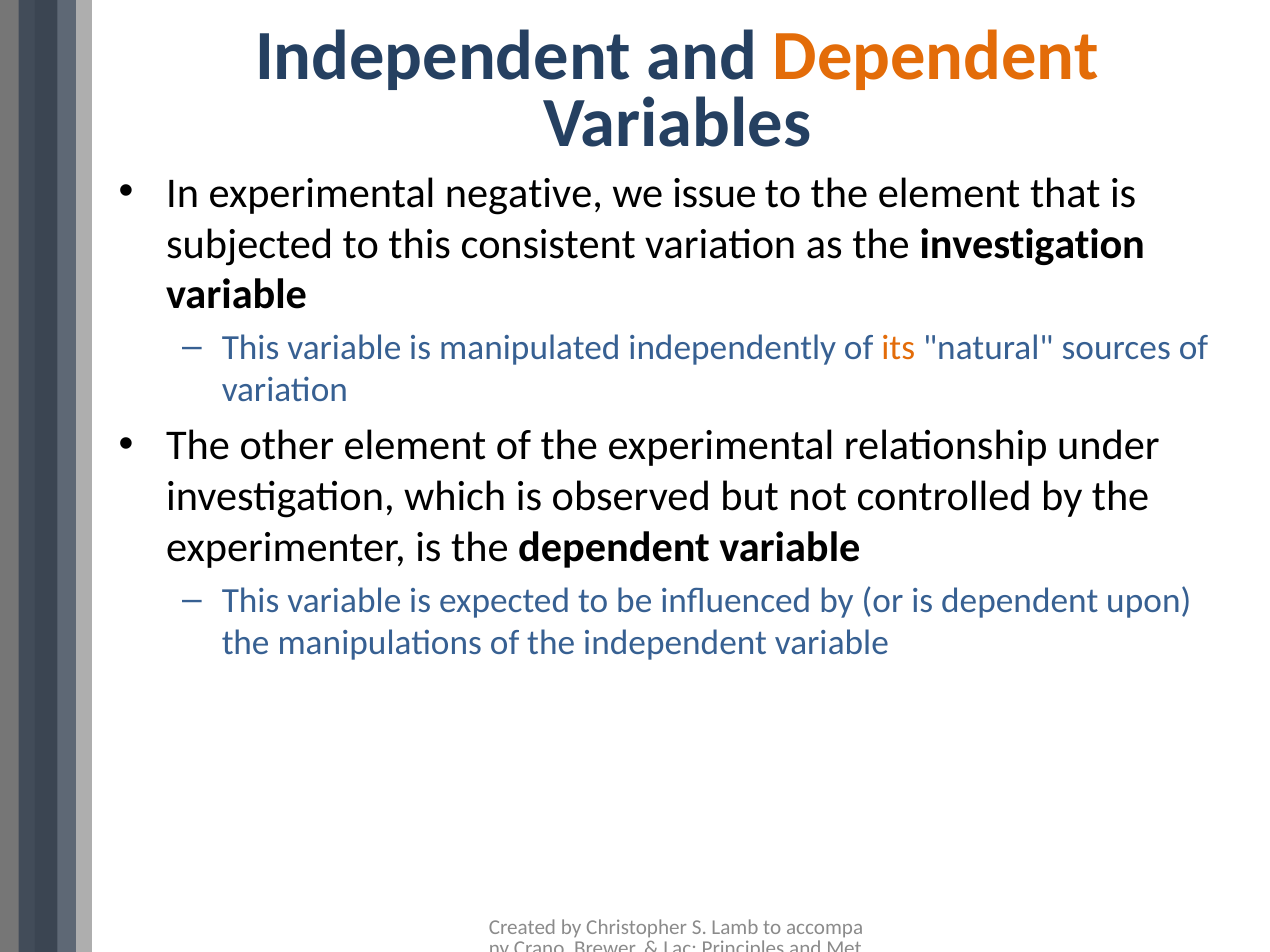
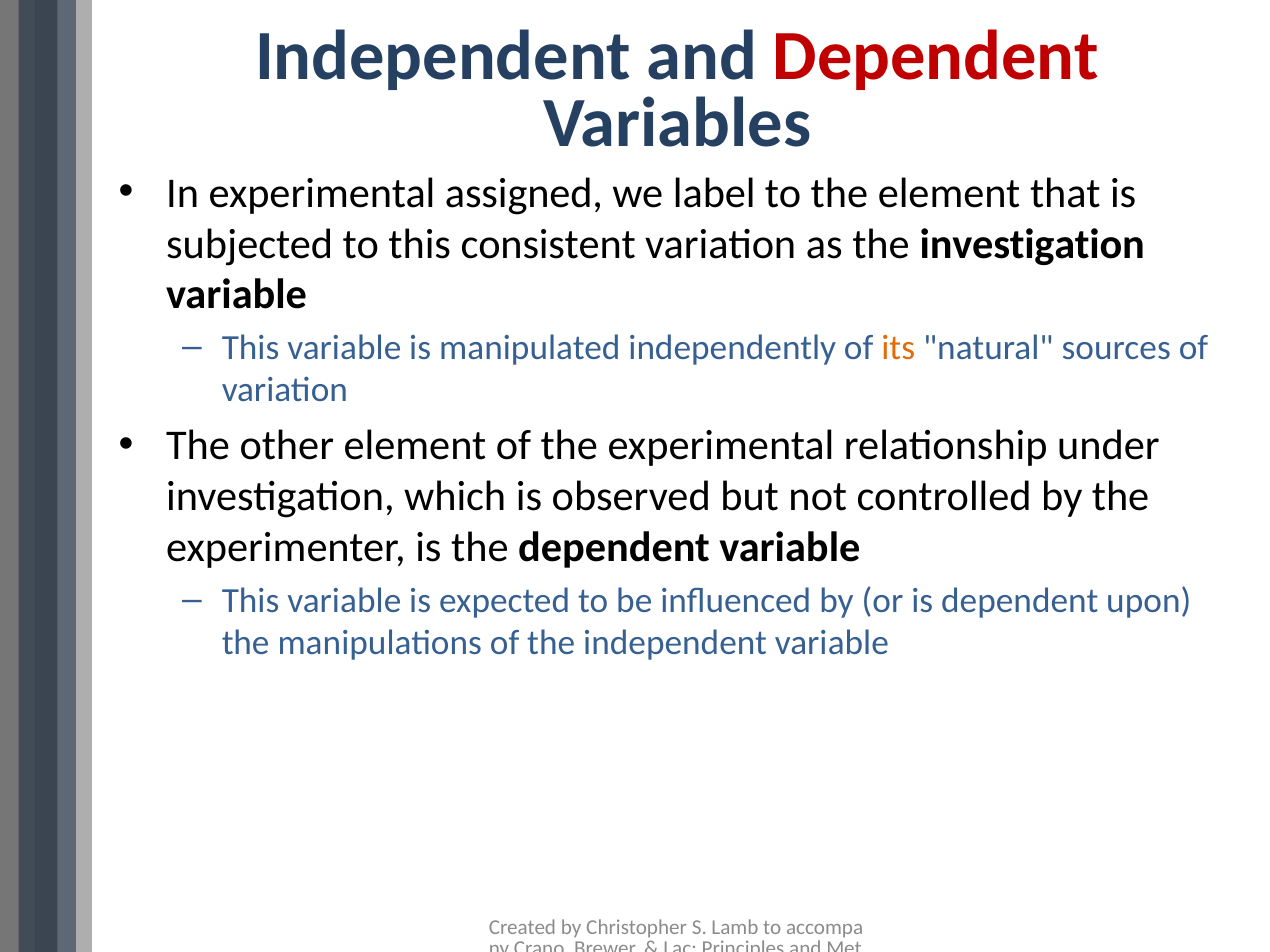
Dependent colour: orange -> red (936, 56)
negative: negative -> assigned (524, 193)
issue: issue -> label (714, 193)
